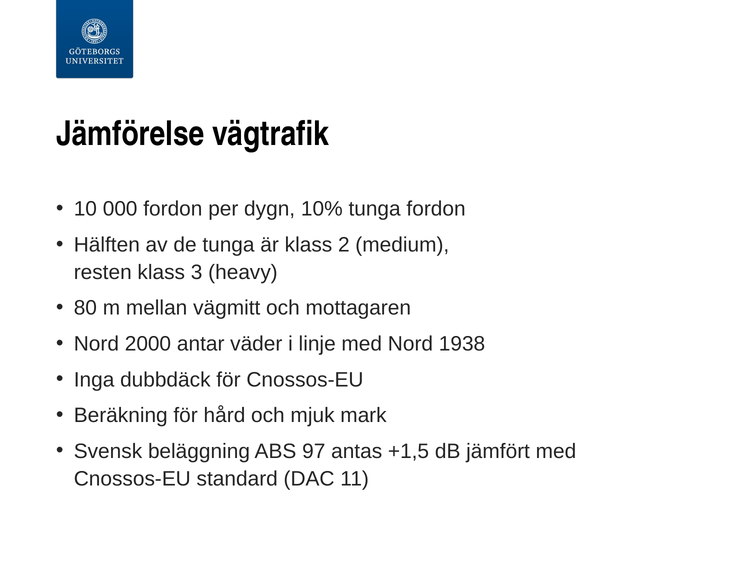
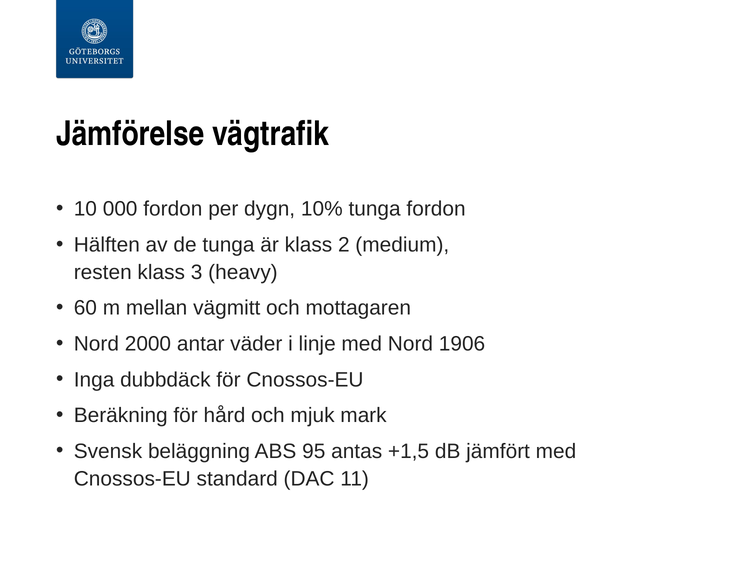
80: 80 -> 60 (85, 308)
1938: 1938 -> 1906 (462, 344)
97: 97 -> 95 (314, 452)
